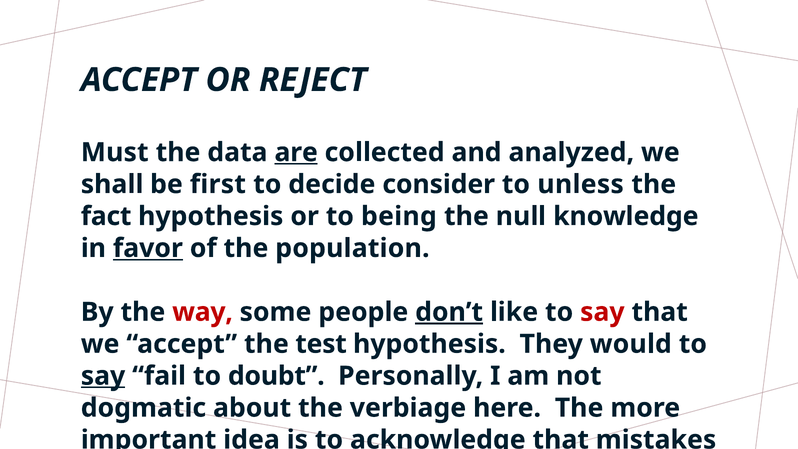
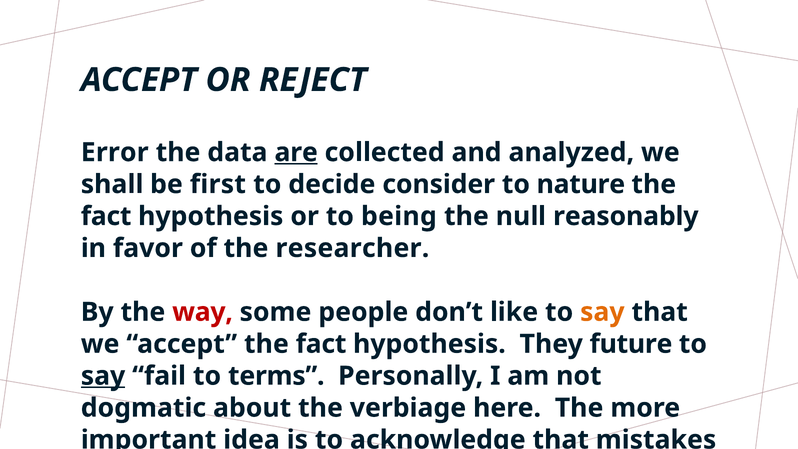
Must: Must -> Error (115, 152)
unless: unless -> nature (581, 184)
knowledge: knowledge -> reasonably (626, 216)
favor underline: present -> none (148, 248)
population: population -> researcher (352, 248)
don’t underline: present -> none (449, 312)
say colour: red -> orange (602, 312)
accept the test: test -> fact (321, 344)
would: would -> future (631, 344)
doubt: doubt -> terms (276, 376)
